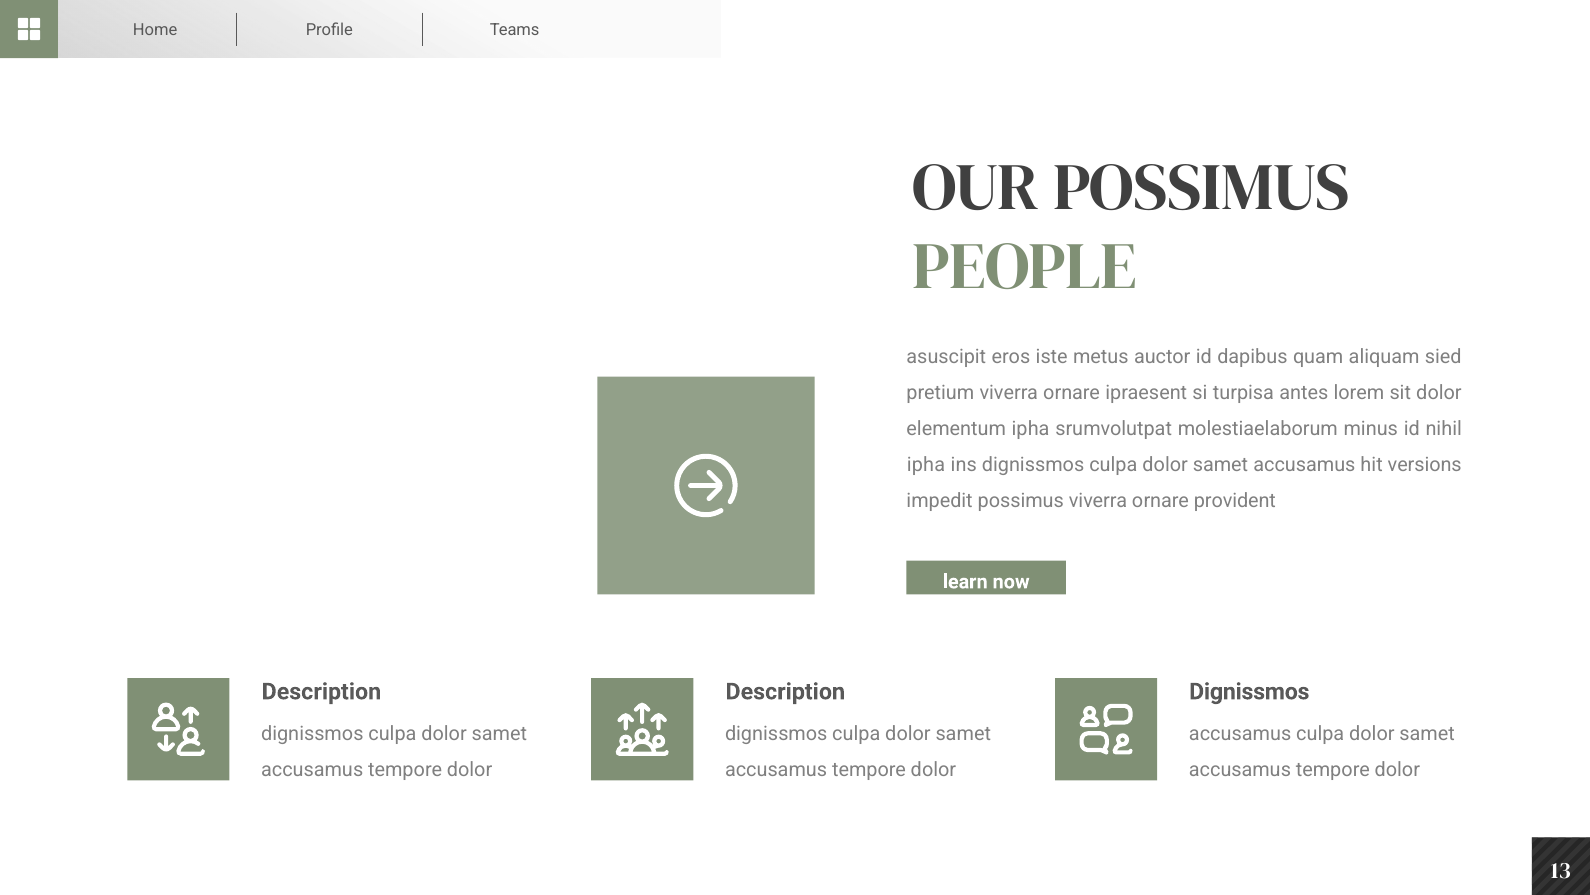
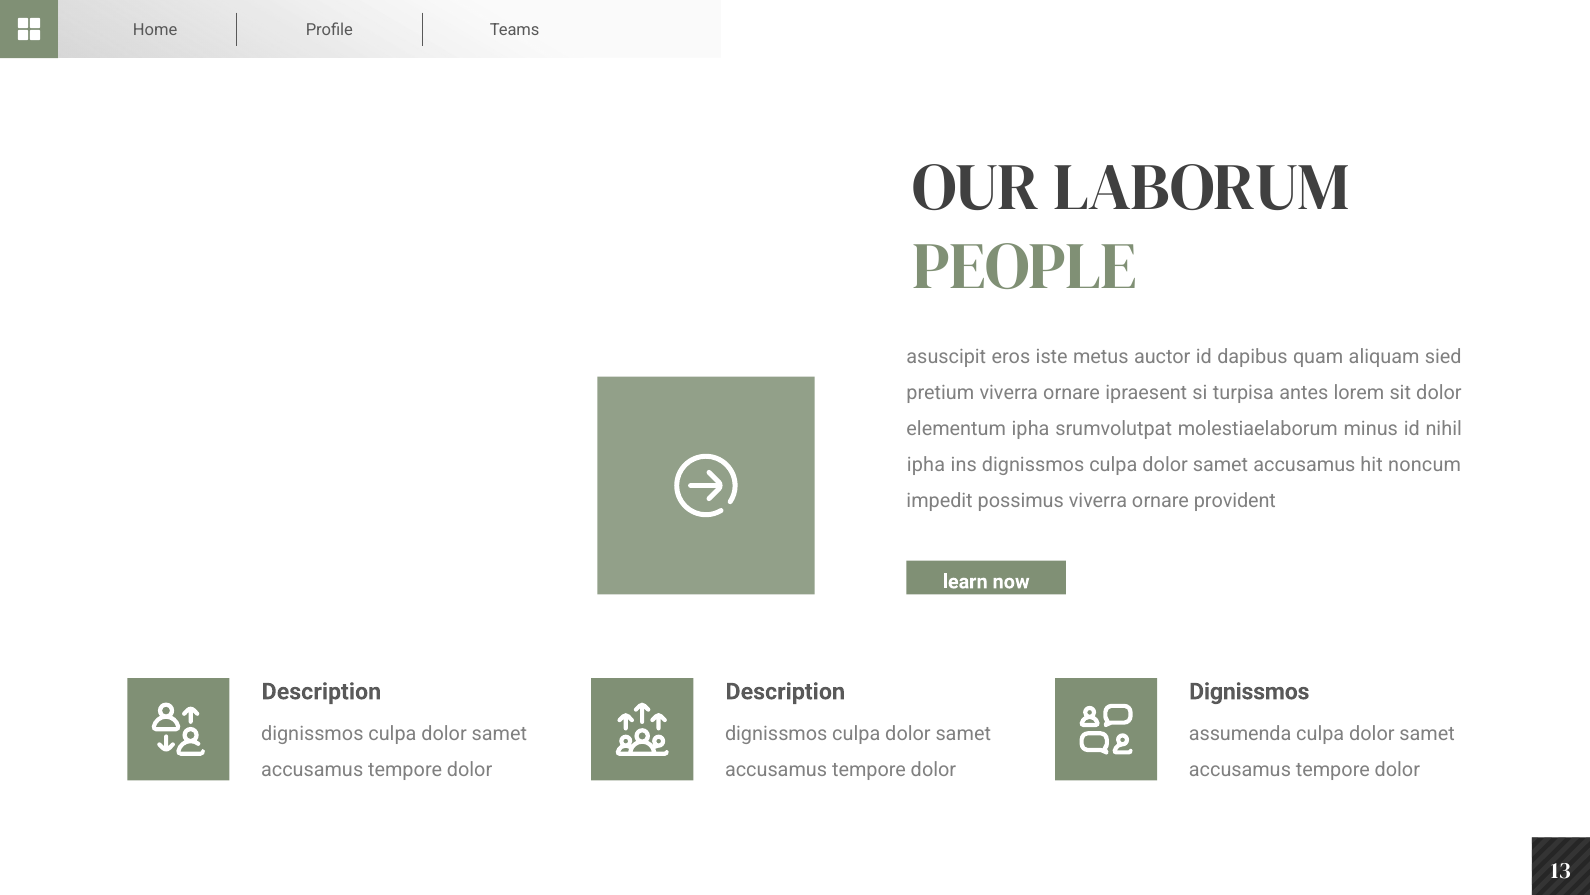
OUR POSSIMUS: POSSIMUS -> LABORUM (1202, 187)
versions: versions -> noncum (1425, 464)
accusamus: accusamus -> assumenda (1240, 734)
